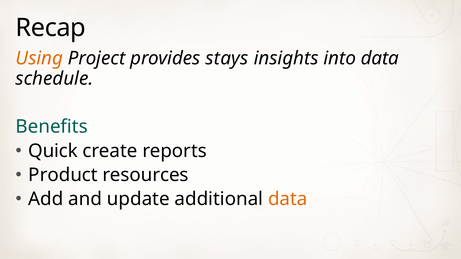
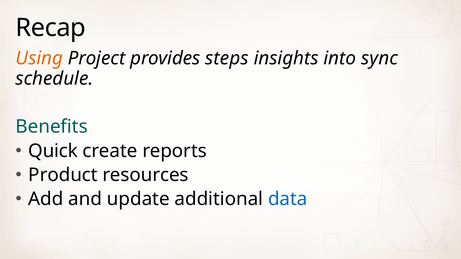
stays: stays -> steps (227, 58)
into data: data -> sync (380, 58)
data colour: orange -> blue (288, 199)
